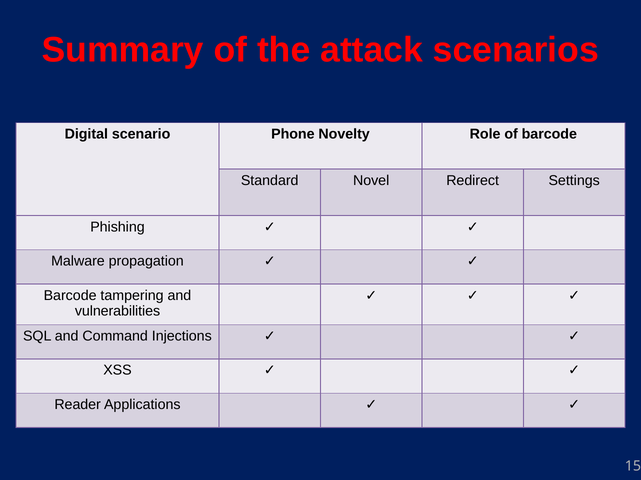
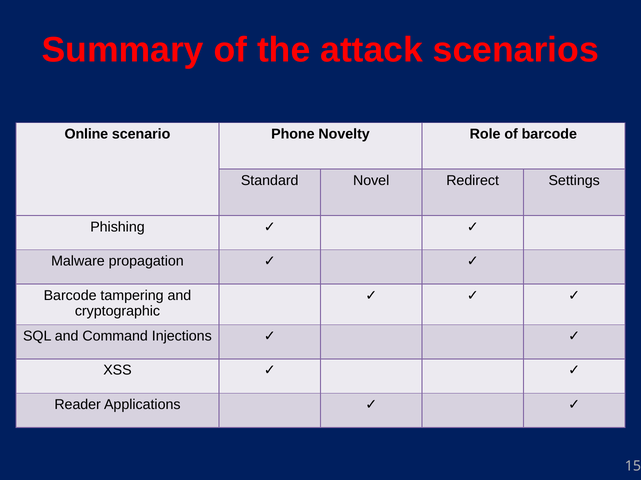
Digital: Digital -> Online (86, 134)
vulnerabilities: vulnerabilities -> cryptographic (117, 312)
